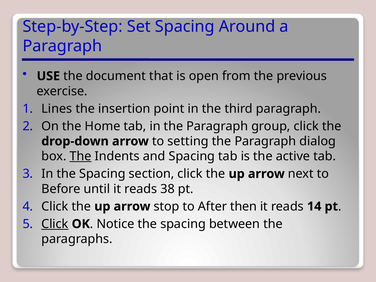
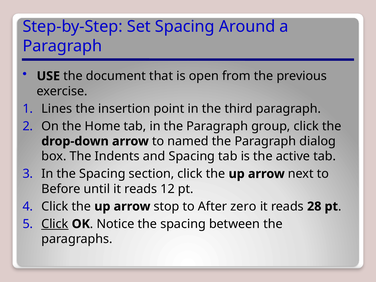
setting: setting -> named (188, 141)
The underline: present -> none (81, 156)
38: 38 -> 12 (168, 189)
then: then -> zero (243, 206)
14: 14 -> 28 (314, 206)
